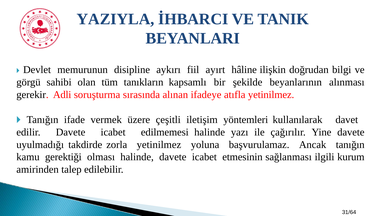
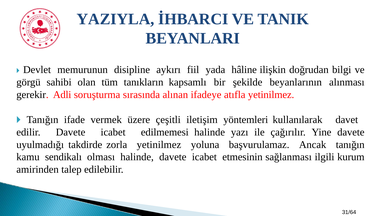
ayırt: ayırt -> yada (215, 70)
gerektiği: gerektiği -> sendikalı (63, 157)
